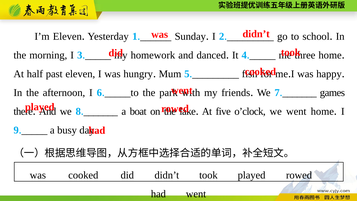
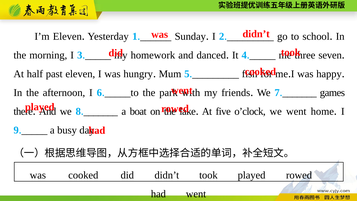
three home: home -> seven (330, 55)
